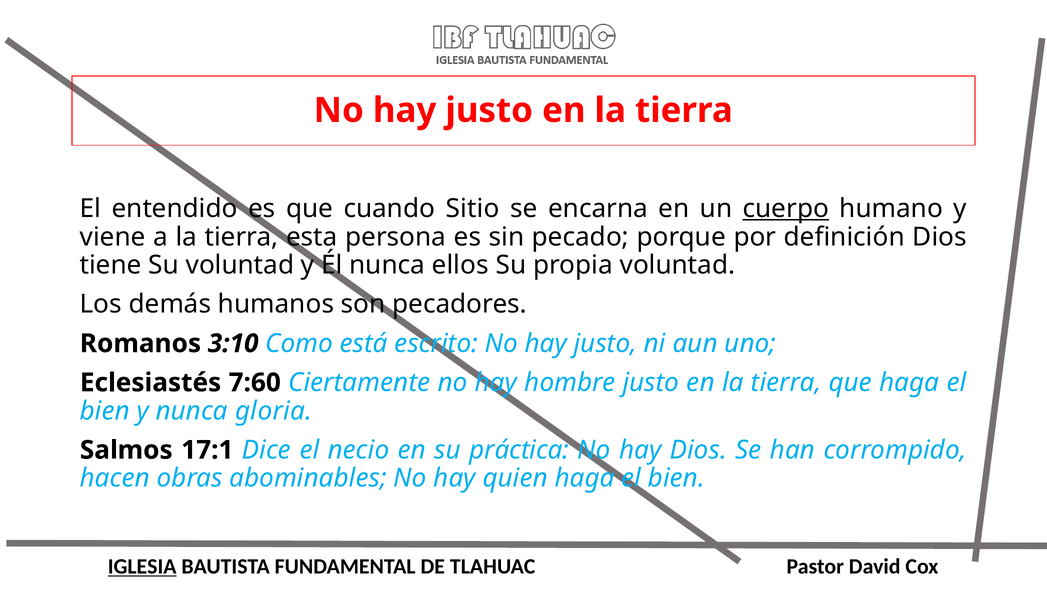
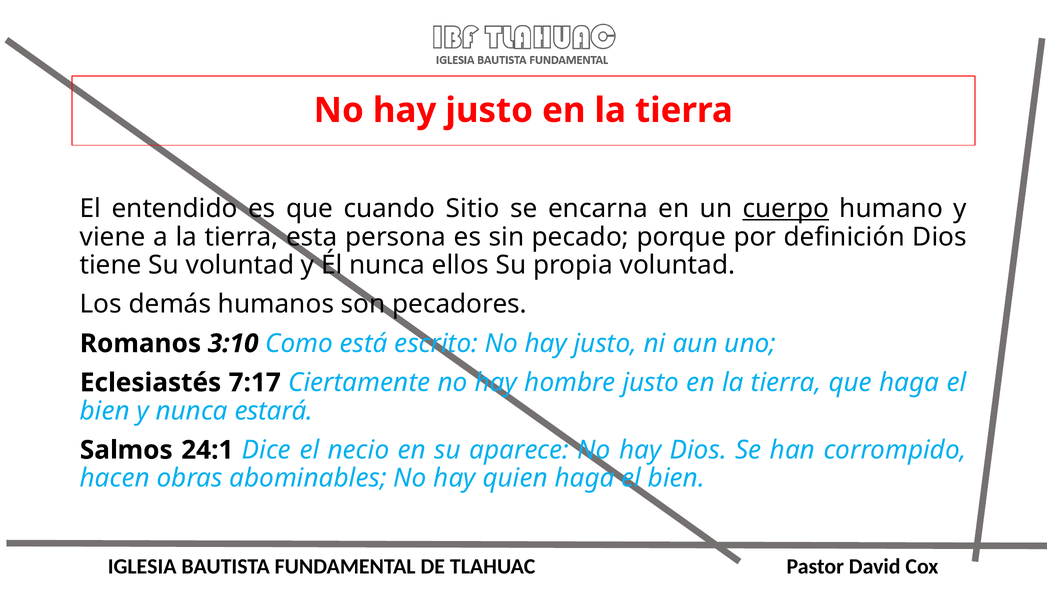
7:60: 7:60 -> 7:17 (255, 383)
gloria: gloria -> estará (274, 411)
17:1: 17:1 -> 24:1 (207, 450)
práctica: práctica -> aparece (519, 450)
IGLESIA underline: present -> none (142, 567)
